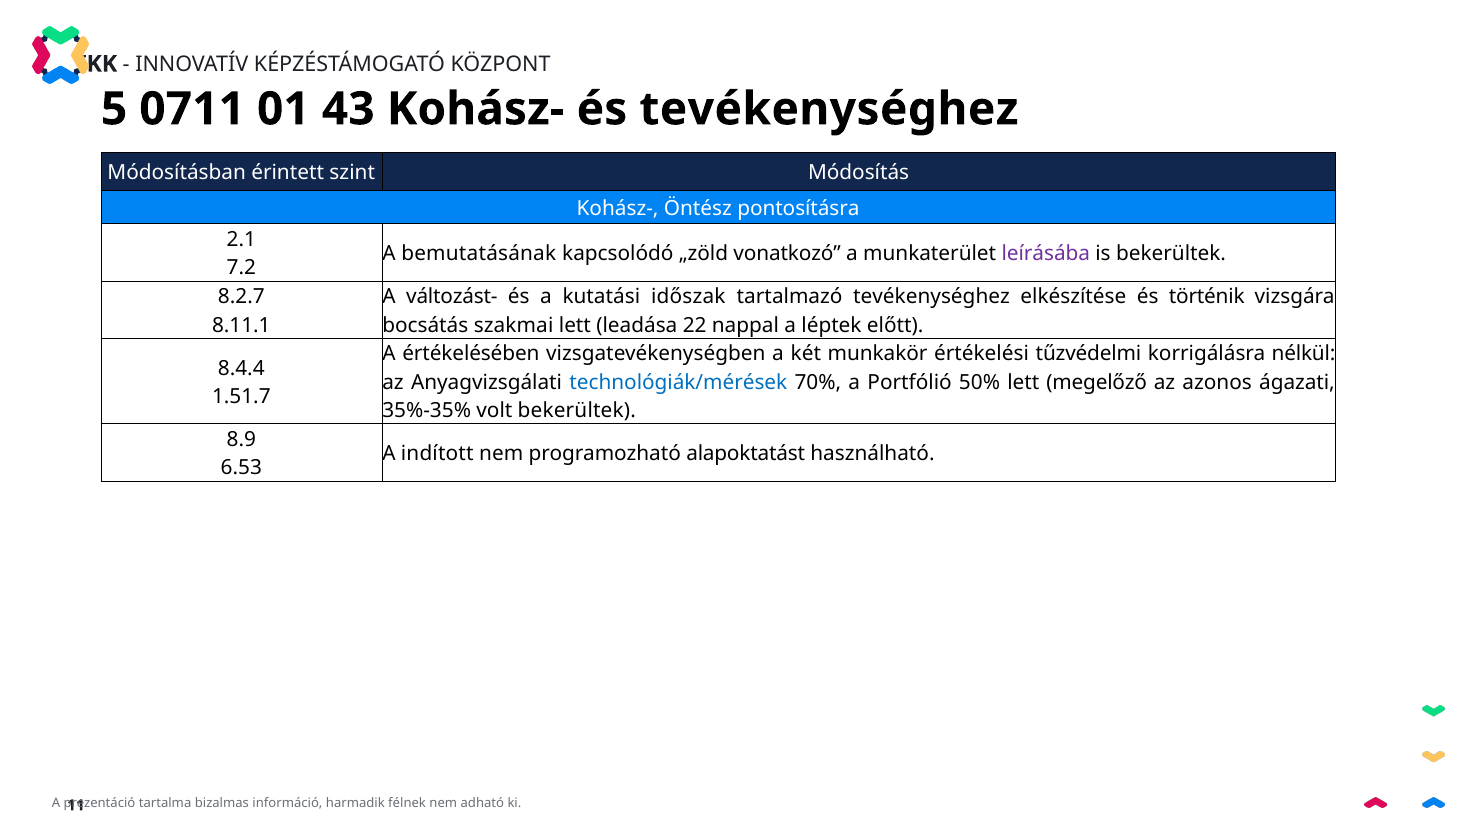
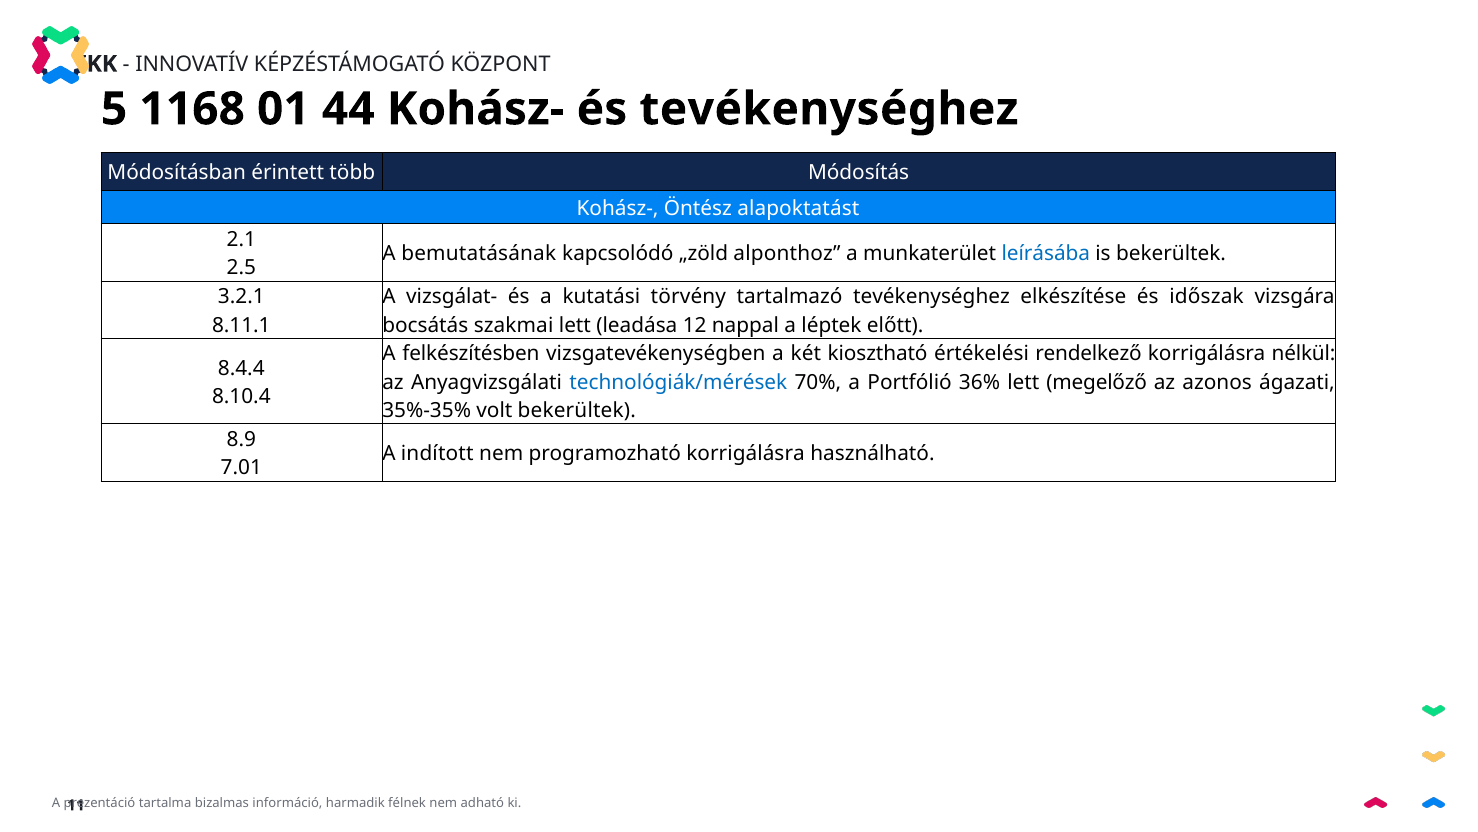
0711: 0711 -> 1168 (192, 109)
43: 43 -> 44 (348, 109)
szint: szint -> több (352, 173)
pontosításra: pontosításra -> alapoktatást (798, 208)
vonatkozó: vonatkozó -> alponthoz (787, 254)
leírásába colour: purple -> blue (1046, 254)
7.2: 7.2 -> 2.5 (241, 268)
8.2.7: 8.2.7 -> 3.2.1 (241, 297)
változást-: változást- -> vizsgálat- (452, 297)
időszak: időszak -> törvény (688, 297)
történik: történik -> időszak (1207, 297)
22: 22 -> 12 (695, 325)
értékelésében: értékelésében -> felkészítésben (471, 354)
munkakör: munkakör -> kiosztható (878, 354)
tűzvédelmi: tűzvédelmi -> rendelkező (1088, 354)
50%: 50% -> 36% (980, 382)
1.51.7: 1.51.7 -> 8.10.4 (241, 396)
programozható alapoktatást: alapoktatást -> korrigálásra (746, 454)
6.53: 6.53 -> 7.01 (241, 468)
